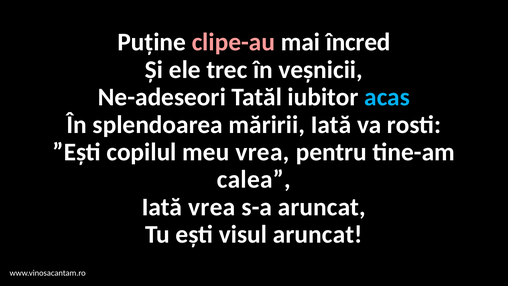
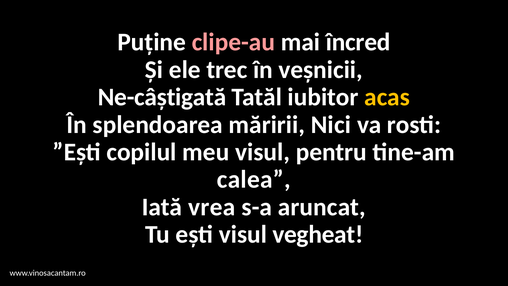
Ne-adeseori: Ne-adeseori -> Ne-câștigată (162, 97)
acas colour: light blue -> yellow (387, 97)
măririi Iată: Iată -> Nici (331, 125)
meu vrea: vrea -> visul (262, 152)
visul aruncat: aruncat -> vegheat (318, 234)
